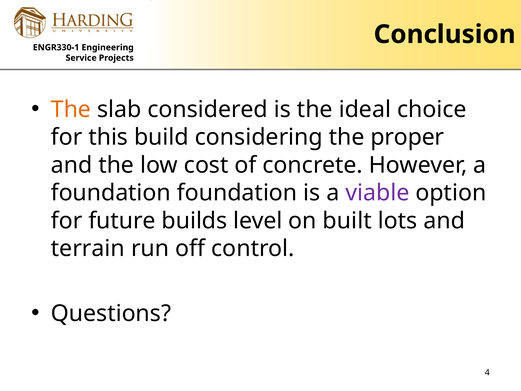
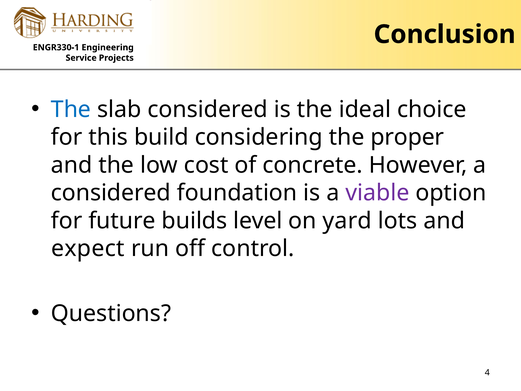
The colour: orange -> blue (71, 109)
foundation: foundation -> considered (111, 193)
built: built -> yard (347, 221)
terrain: terrain -> expect (88, 248)
